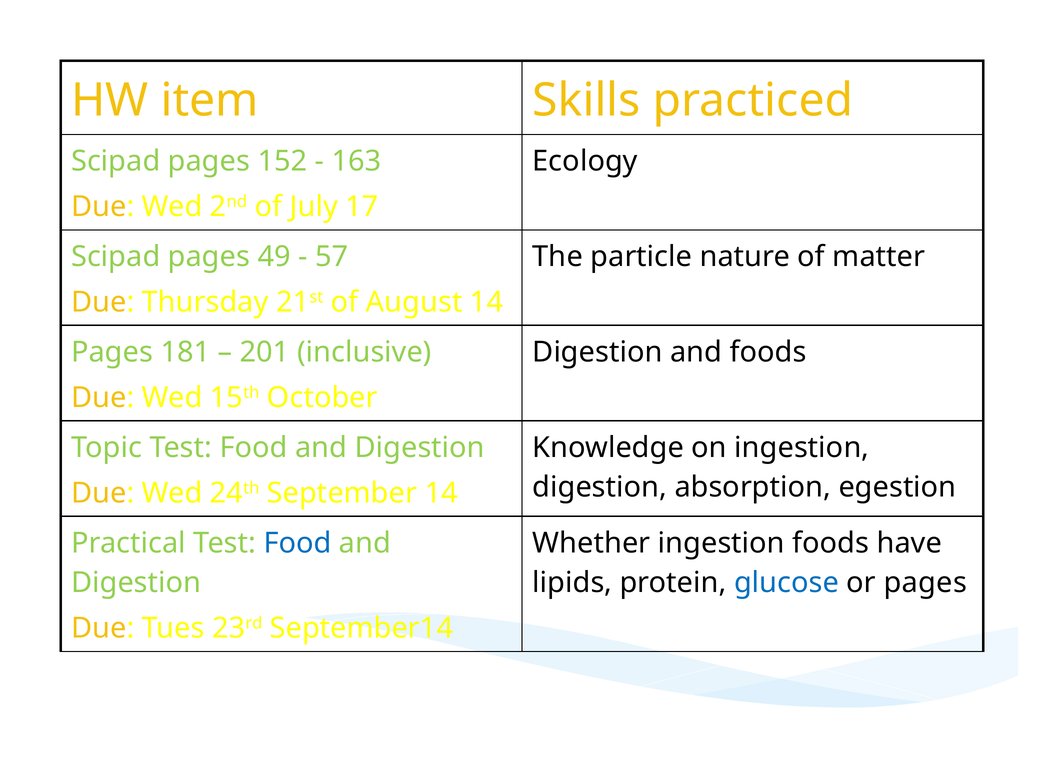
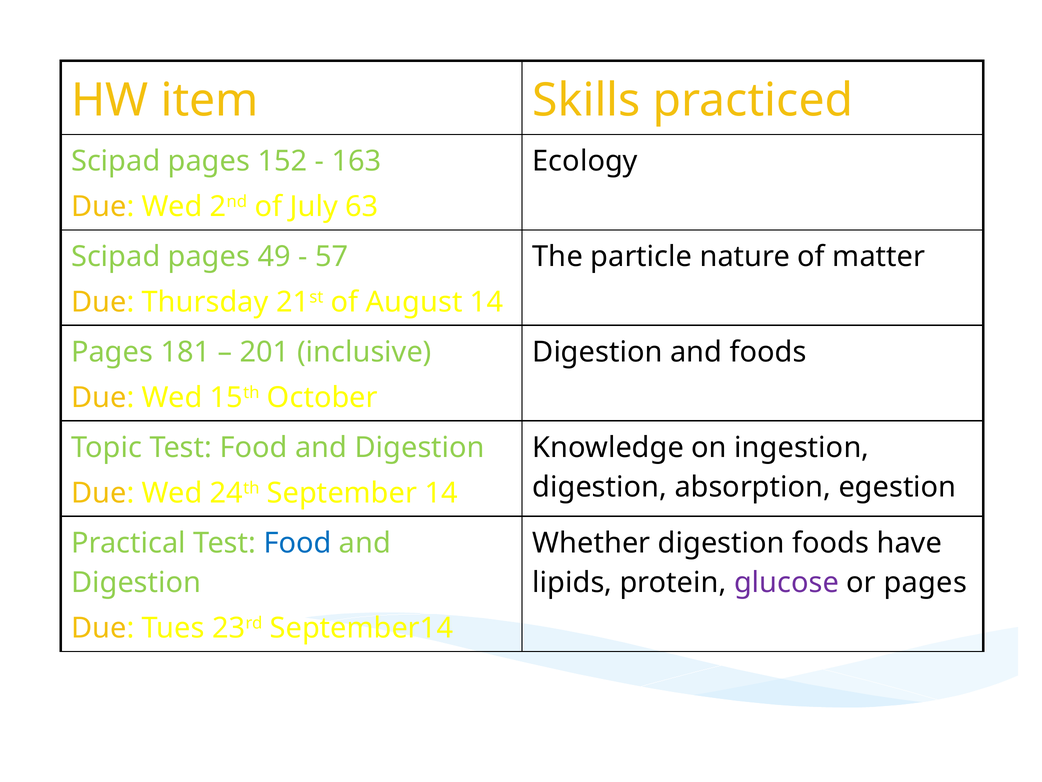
17: 17 -> 63 (362, 206)
Whether ingestion: ingestion -> digestion (721, 543)
glucose colour: blue -> purple (787, 582)
